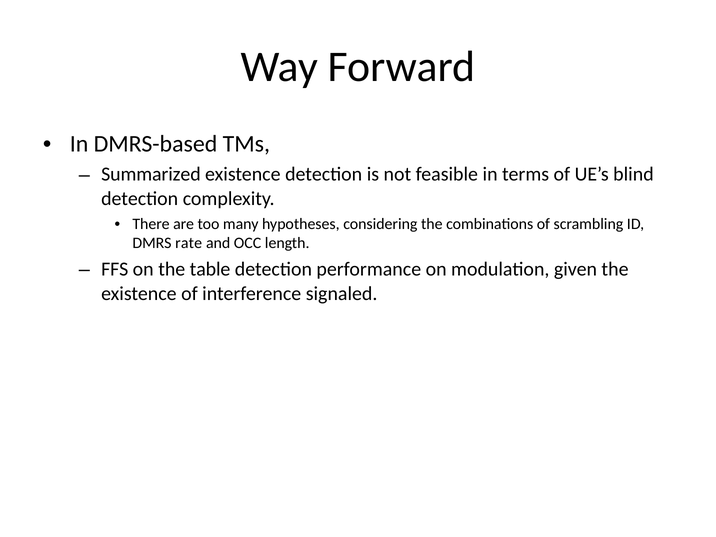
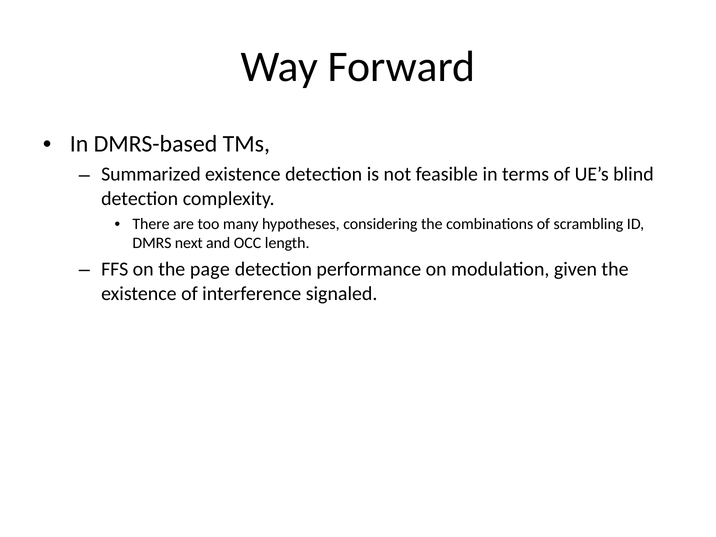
rate: rate -> next (189, 243)
table: table -> page (210, 269)
